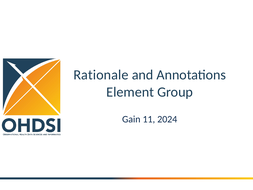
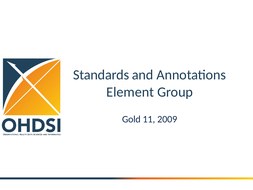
Rationale: Rationale -> Standards (101, 75)
Gain: Gain -> Gold (131, 119)
2024: 2024 -> 2009 (167, 119)
